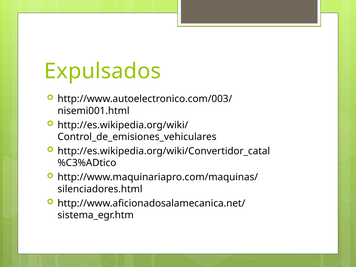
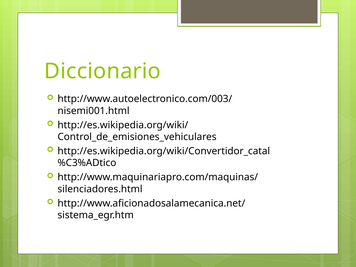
Expulsados: Expulsados -> Diccionario (103, 71)
